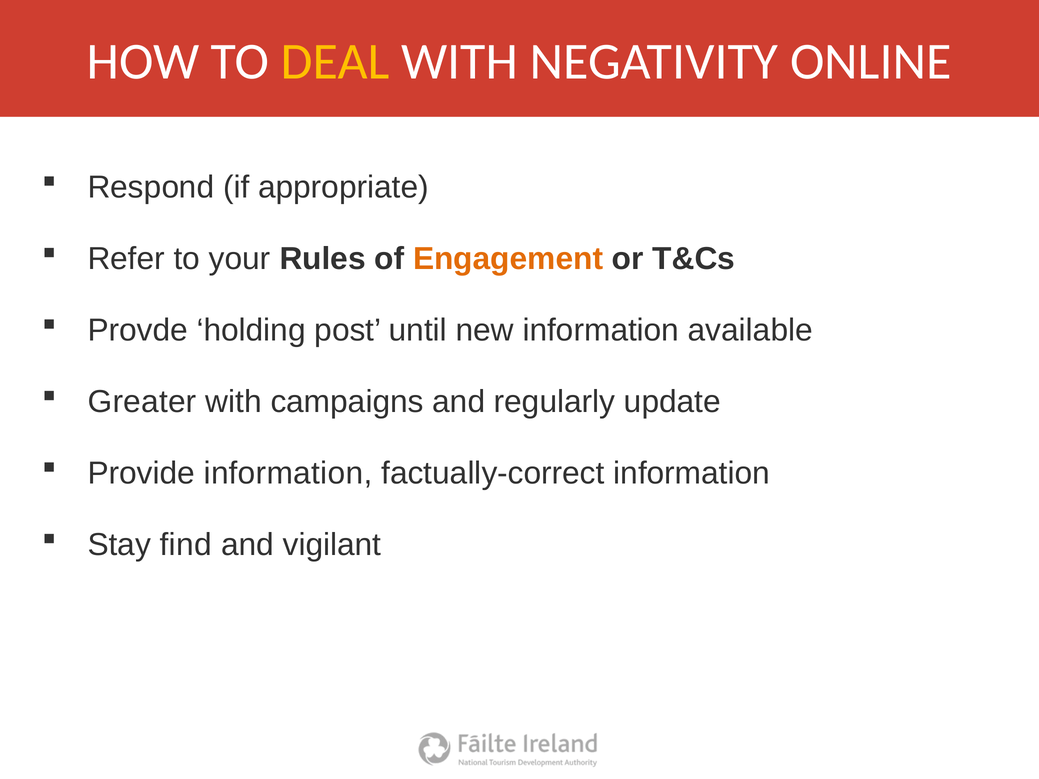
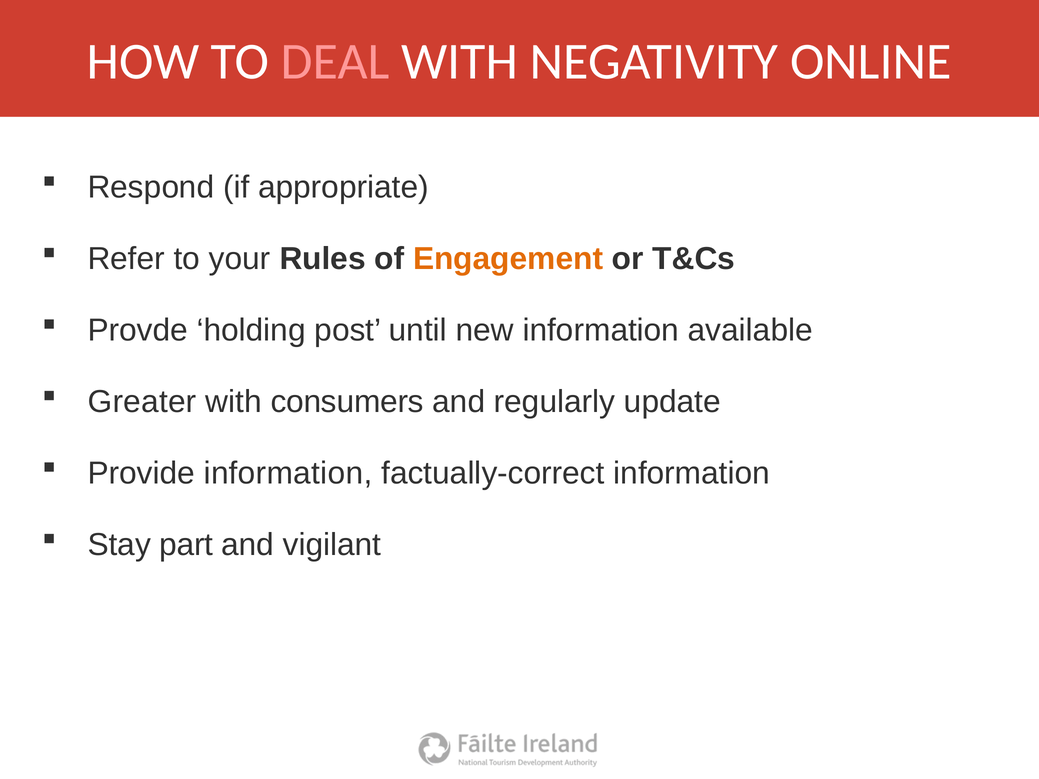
DEAL colour: yellow -> pink (335, 62)
campaigns: campaigns -> consumers (347, 402)
find: find -> part (186, 545)
